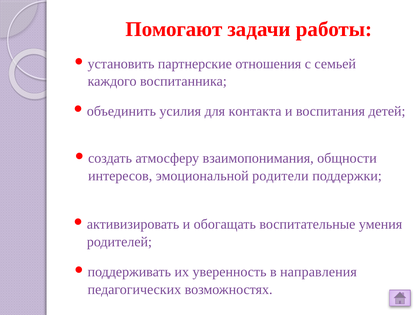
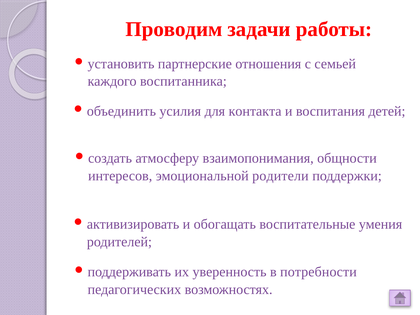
Помогают: Помогают -> Проводим (174, 29)
направления: направления -> потребности (318, 272)
